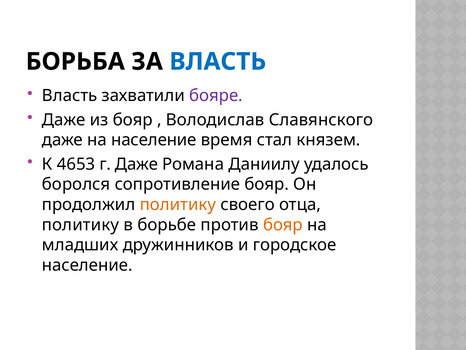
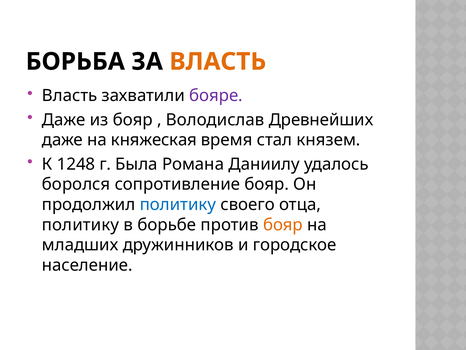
ВЛАСТЬ colour: blue -> orange (218, 62)
Славянского: Славянского -> Древнейших (321, 120)
на население: население -> княжеская (154, 140)
4653: 4653 -> 1248 (76, 164)
г Даже: Даже -> Была (136, 164)
политику colour: orange -> blue (178, 204)
